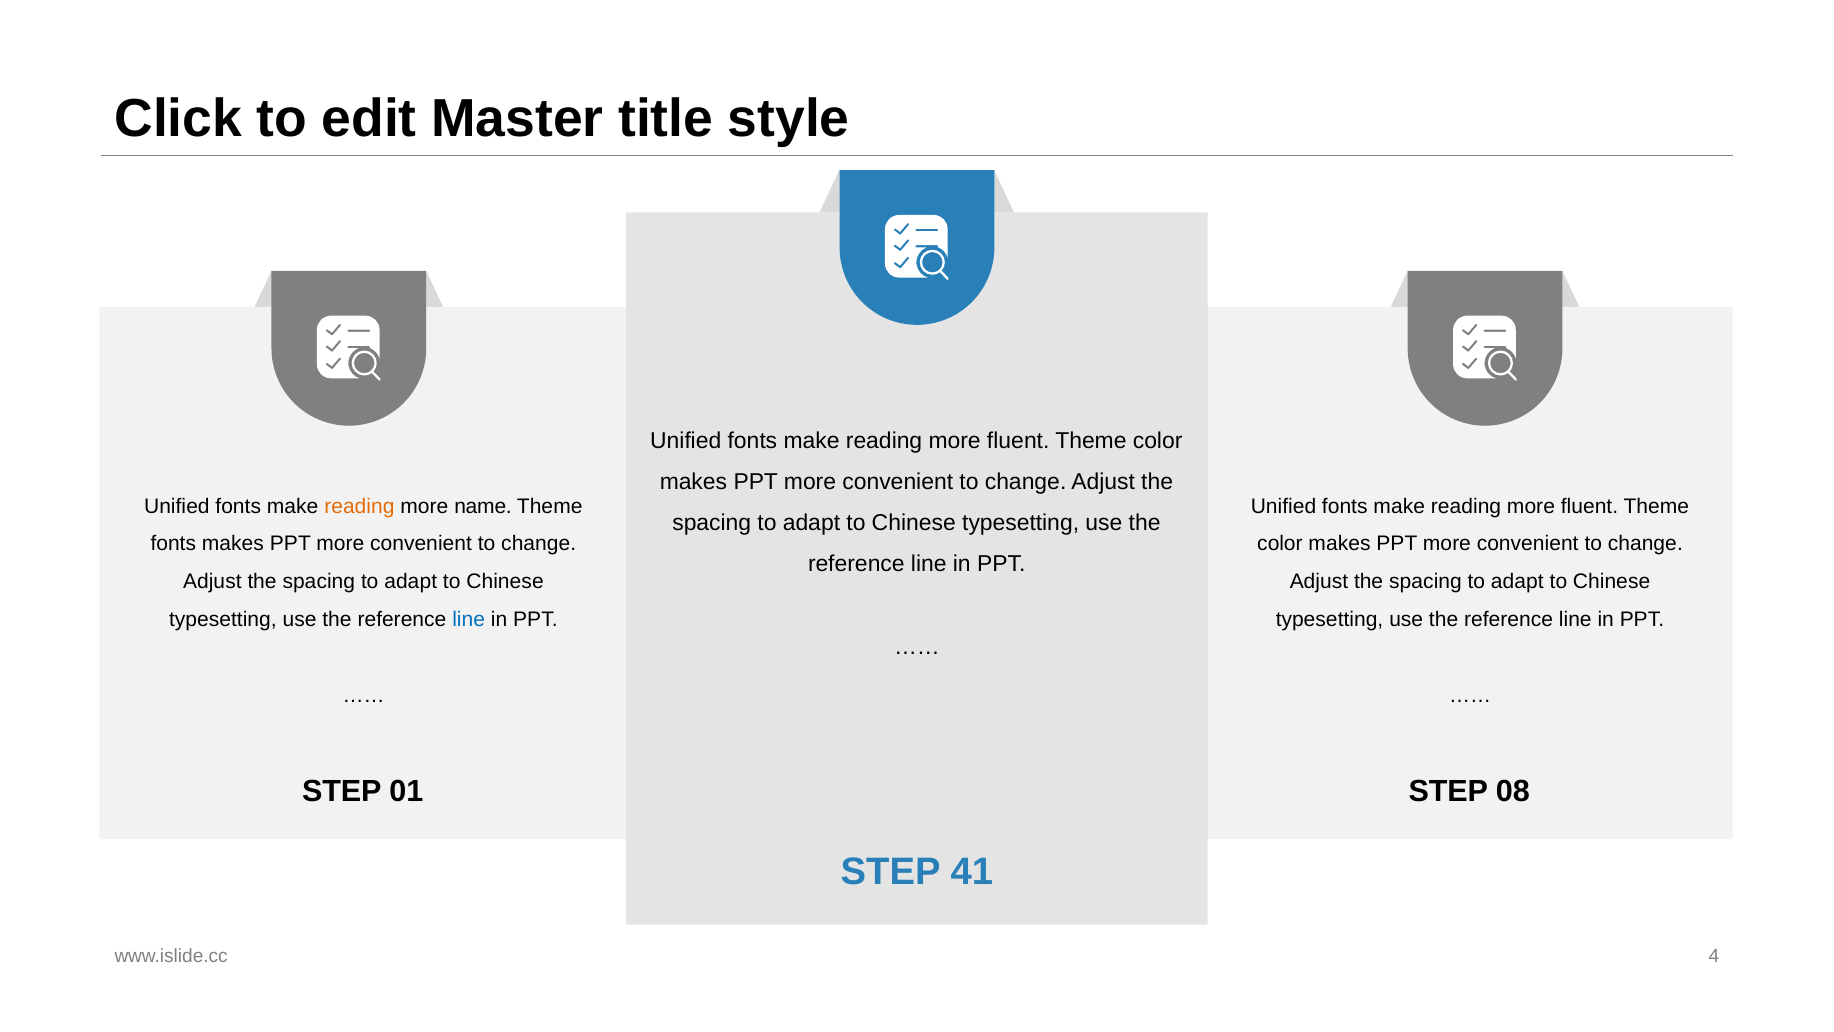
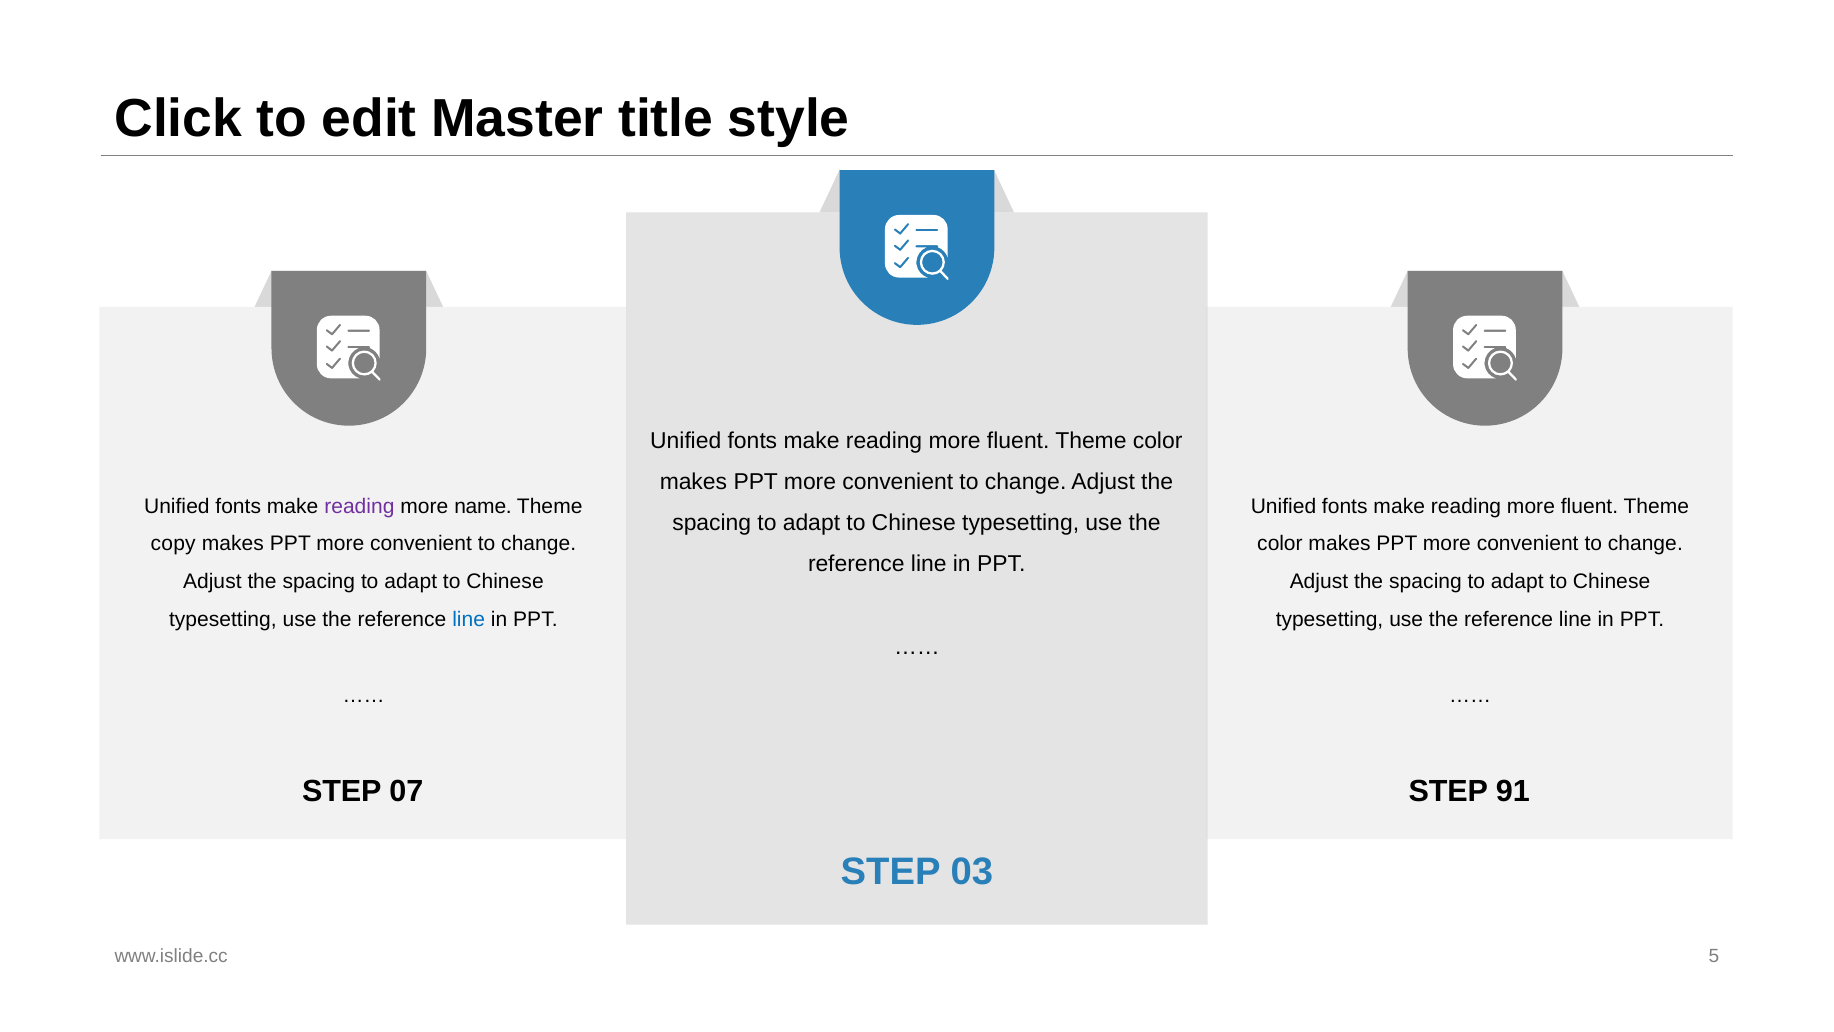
reading colour: orange -> purple (359, 506)
fonts: fonts -> copy (173, 544)
01: 01 -> 07 (406, 791)
08: 08 -> 91 (1513, 791)
41: 41 -> 03 (972, 872)
4: 4 -> 5 (1714, 956)
